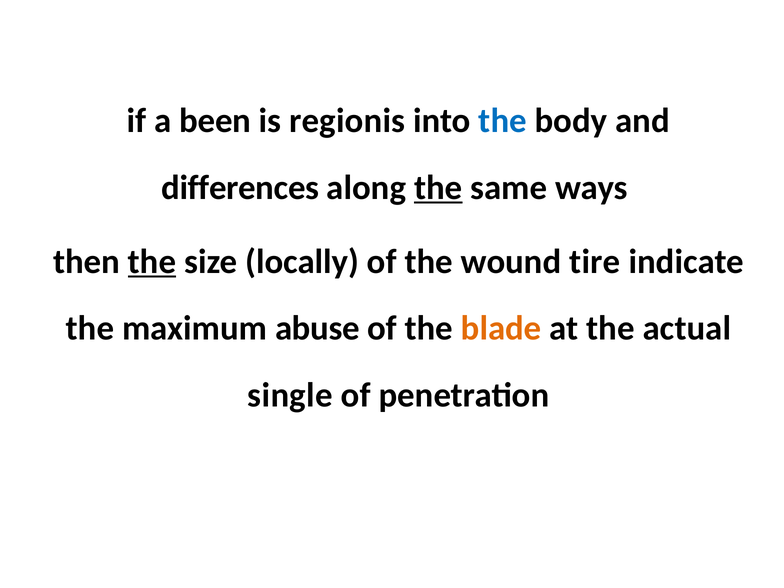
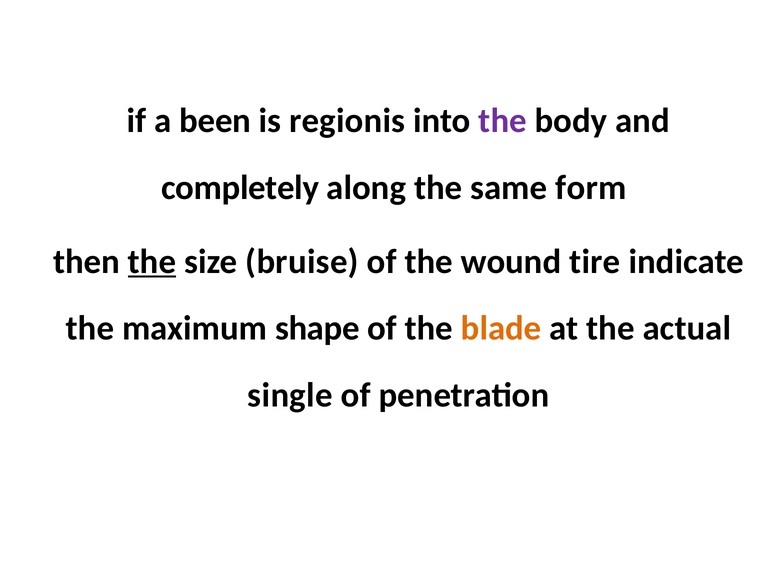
the colour: blue -> purple (503, 121)
differences: differences -> completely (240, 188)
the underline: present -> none (438, 188)
ways: ways -> form (591, 188)
locally: locally -> bruise (302, 262)
abuse: abuse -> shape (317, 328)
